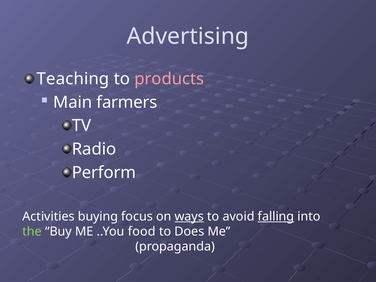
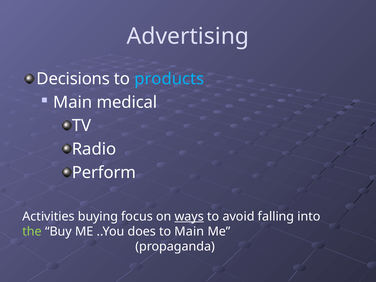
Teaching: Teaching -> Decisions (73, 79)
products colour: pink -> light blue (169, 79)
farmers: farmers -> medical (127, 102)
falling underline: present -> none (276, 216)
food: food -> does (142, 231)
to Does: Does -> Main (189, 231)
